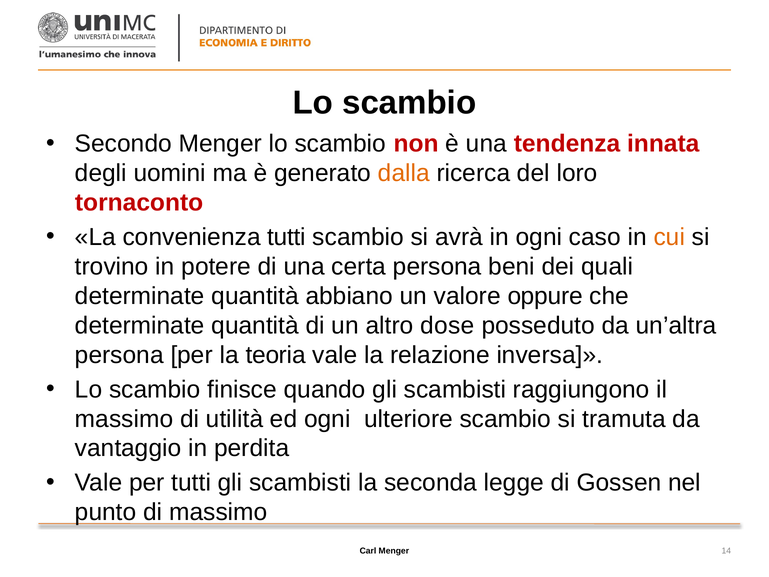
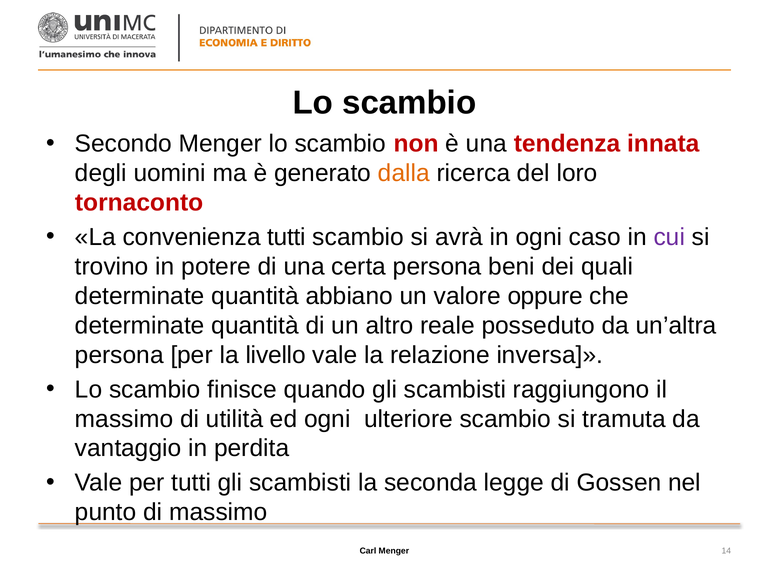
cui colour: orange -> purple (669, 237)
dose: dose -> reale (447, 325)
teoria: teoria -> livello (276, 355)
